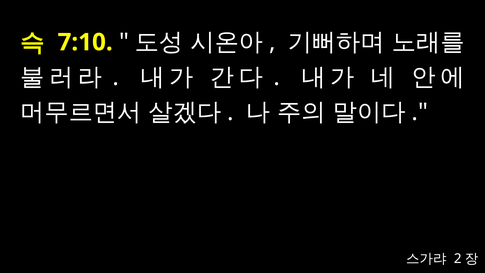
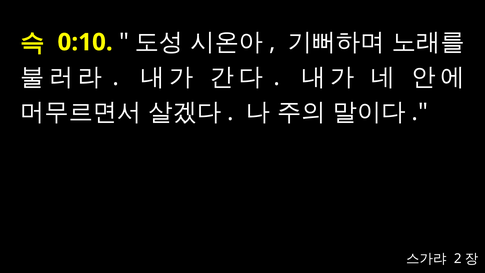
7:10: 7:10 -> 0:10 (85, 42)
